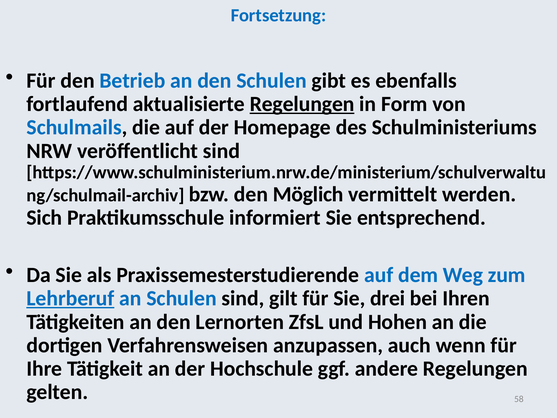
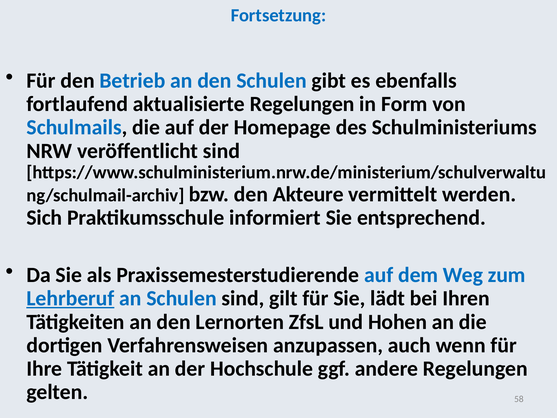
Regelungen underline: present -> none (302, 104)
Möglich: Möglich -> Akteure (308, 194)
drei: drei -> lädt (388, 298)
